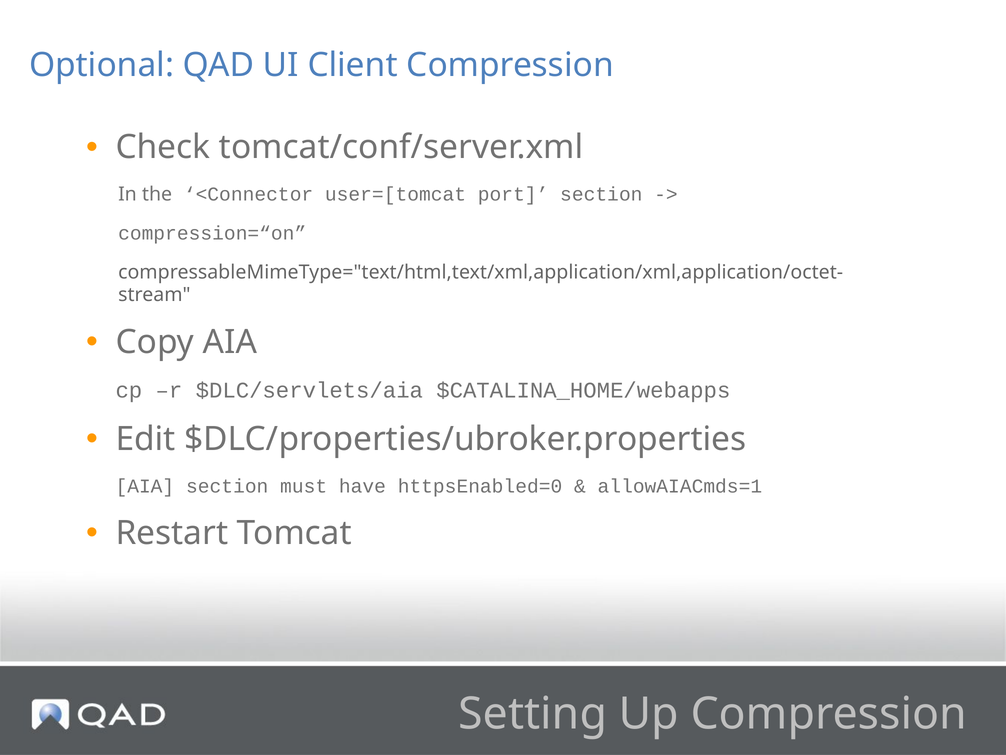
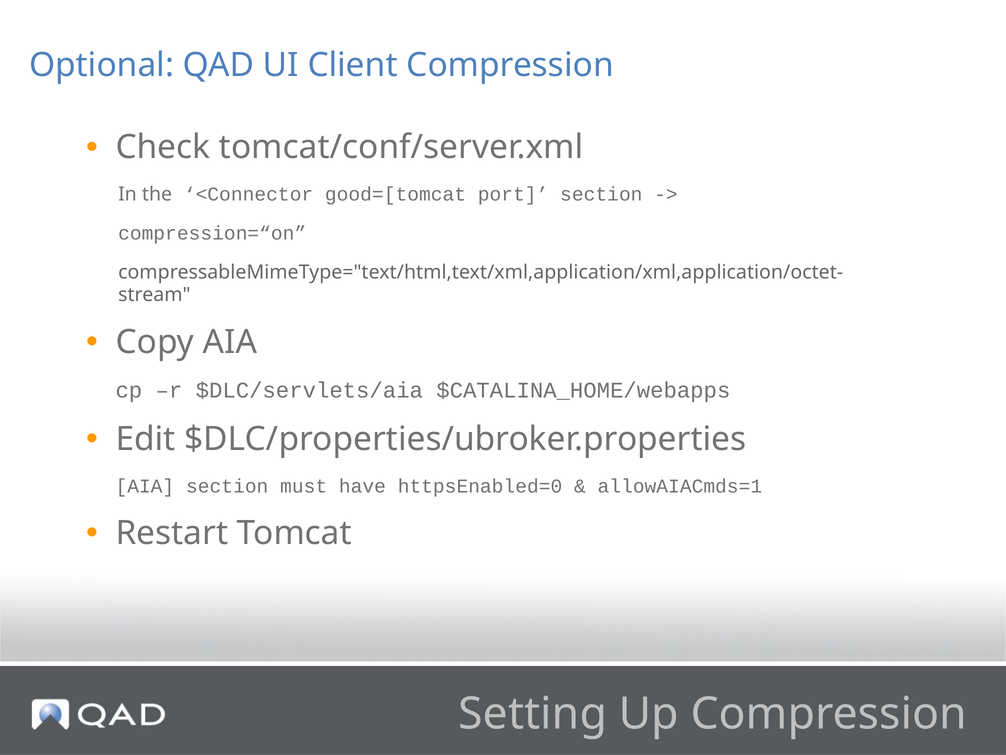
user=[tomcat: user=[tomcat -> good=[tomcat (396, 194)
